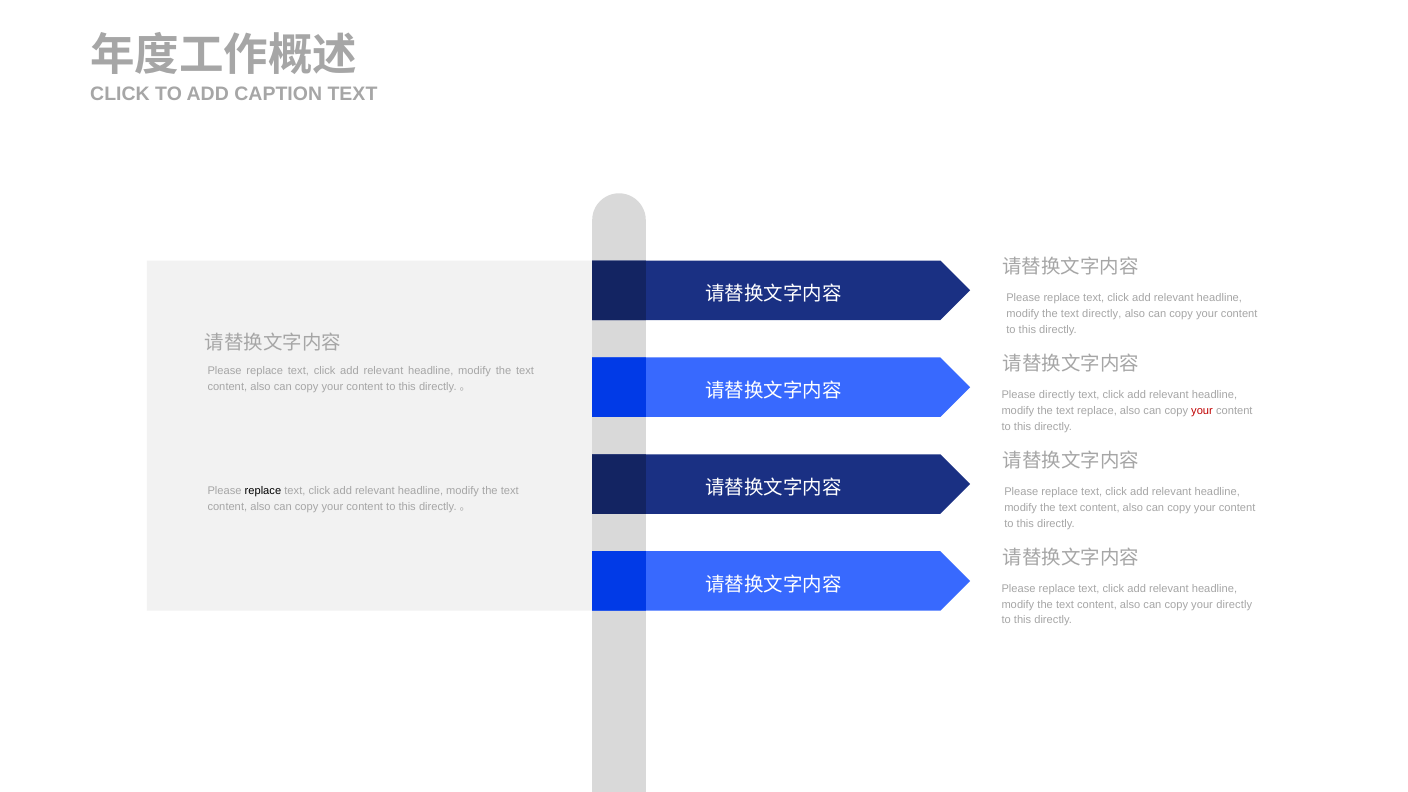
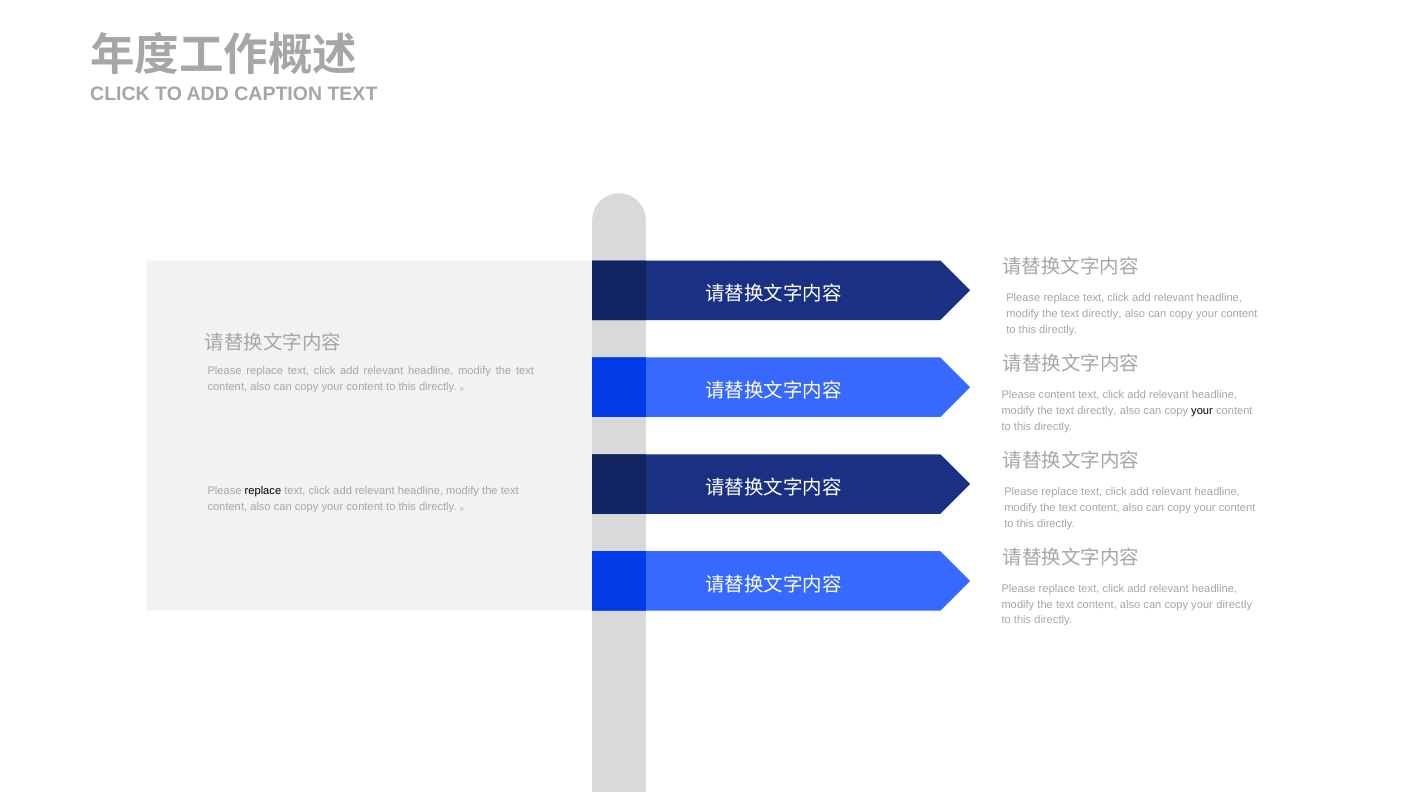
Please directly: directly -> content (1057, 395)
replace: replace -> directly (1097, 411)
your colour: red -> black (1202, 411)
